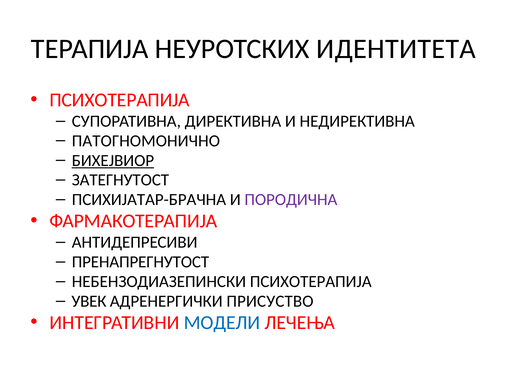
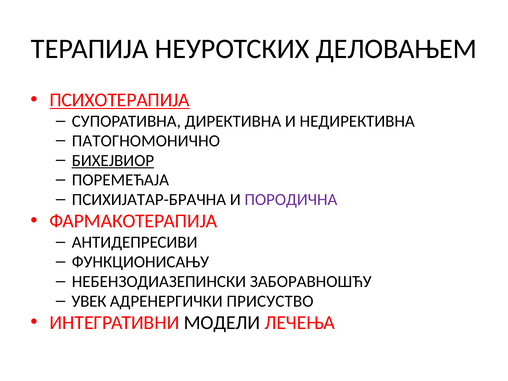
ИДЕНТИТЕТА: ИДЕНТИТЕТА -> ДЕЛОВАЊЕМ (396, 49)
ПСИХОТЕРАПИЈА underline: none -> present (120, 100)
ЗАТЕГНУТОСТ: ЗАТЕГНУТОСТ -> ПОРЕМЕЋАЈА (120, 180)
ПРЕНАПРЕГНУТОСТ: ПРЕНАПРЕГНУТОСТ -> ФУНКЦИОНИСАЊУ (140, 262)
НЕБЕНЗОДИАЗЕПИНСКИ ПСИХОТЕРАПИЈА: ПСИХОТЕРАПИЈА -> ЗАБОРАВНОШЋУ (311, 282)
МОДЕЛИ colour: blue -> black (222, 323)
